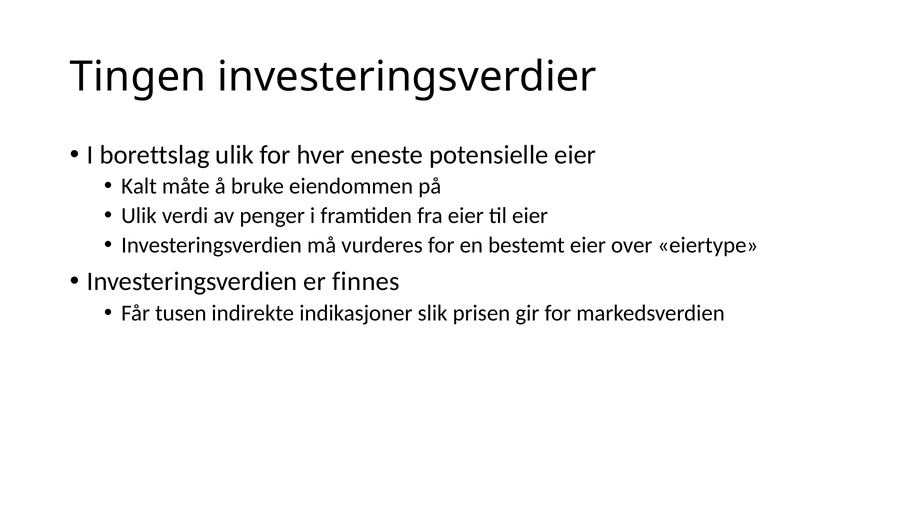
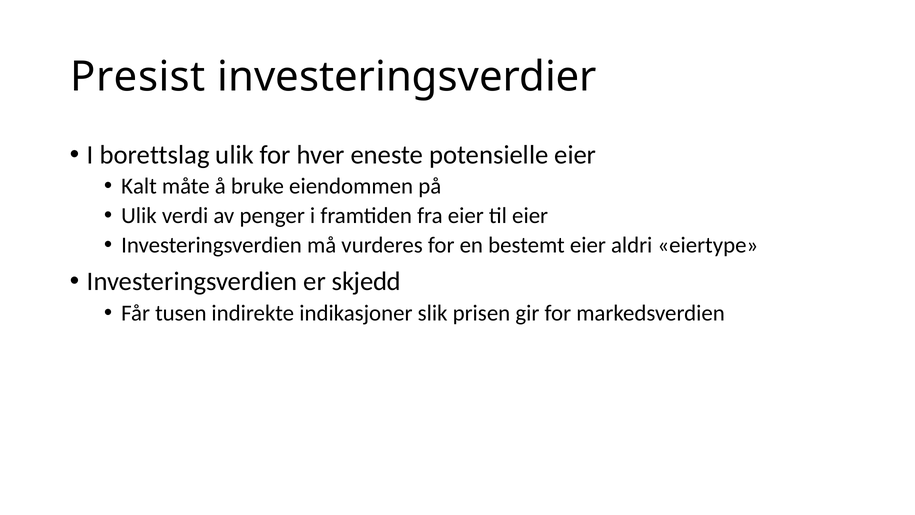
Tingen: Tingen -> Presist (138, 77)
over: over -> aldri (632, 245)
finnes: finnes -> skjedd (366, 281)
